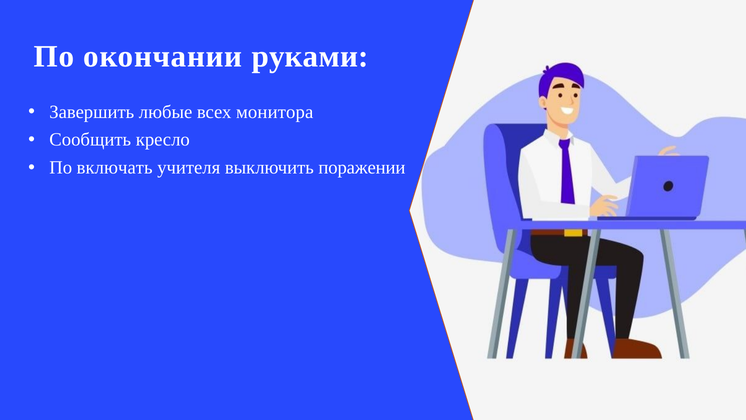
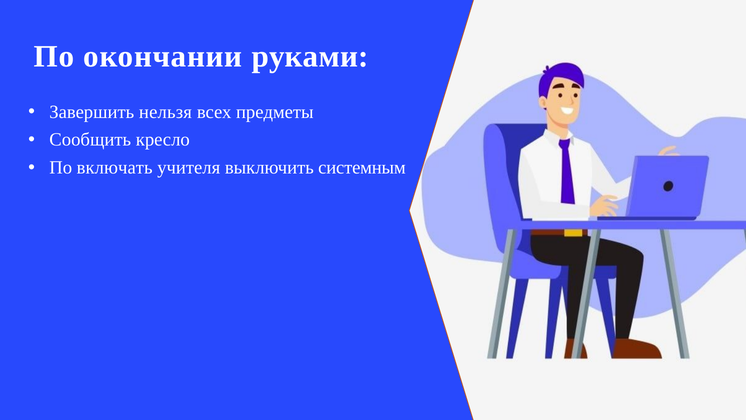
любые: любые -> нельзя (165, 112)
монитора: монитора -> предметы (275, 112)
поражении: поражении -> системным (362, 168)
